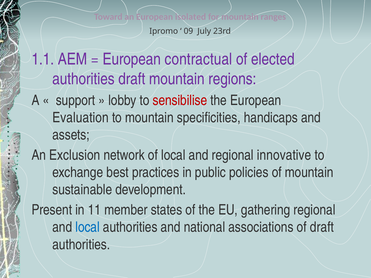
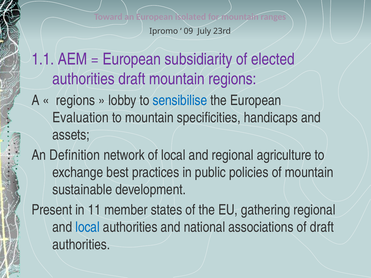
contractual: contractual -> subsidiarity (199, 59)
support: support -> regions (75, 100)
sensibilise colour: red -> blue (180, 100)
Exclusion: Exclusion -> Definition (75, 155)
innovative: innovative -> agriculture (284, 155)
